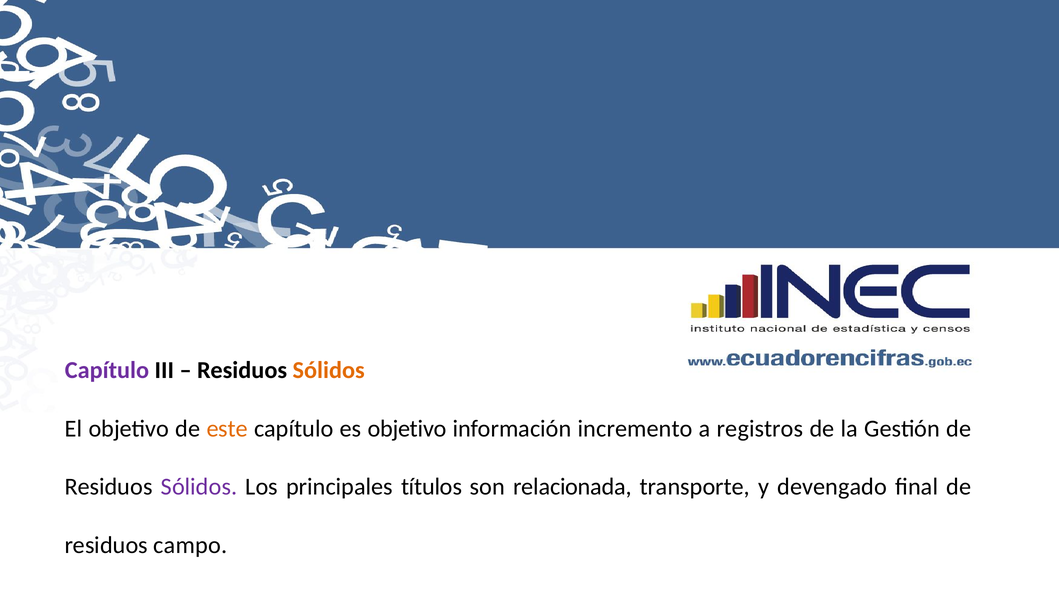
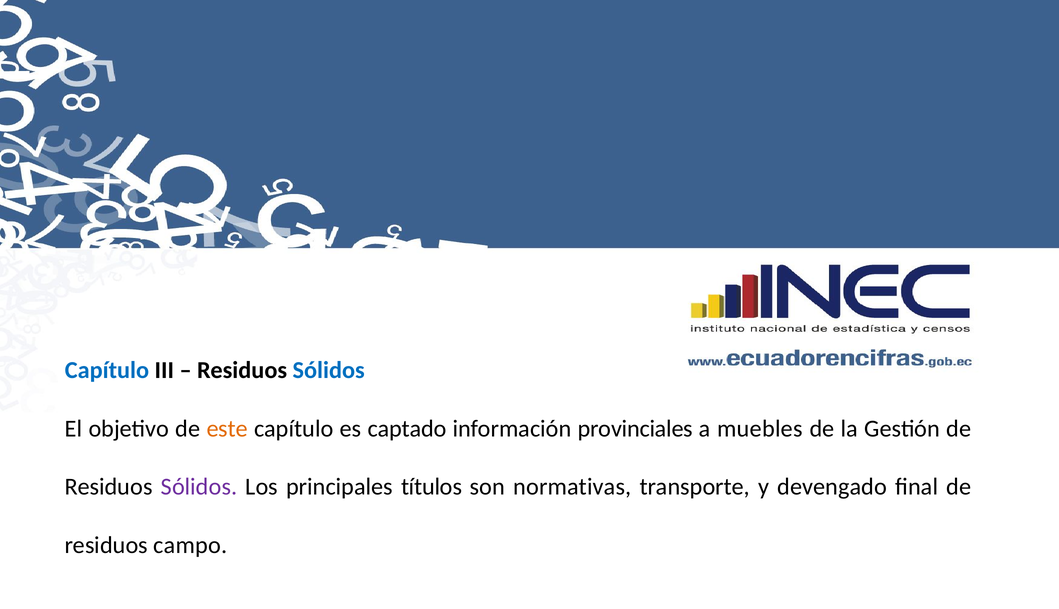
Capítulo colour: purple -> blue (107, 370)
Sólidos colour: orange -> blue (329, 370)
es objetivo: objetivo -> captado (407, 429)
incremento: incremento -> provinciales (635, 429)
registros: registros -> muebles (760, 429)
relacionada: relacionada -> normativas (572, 487)
